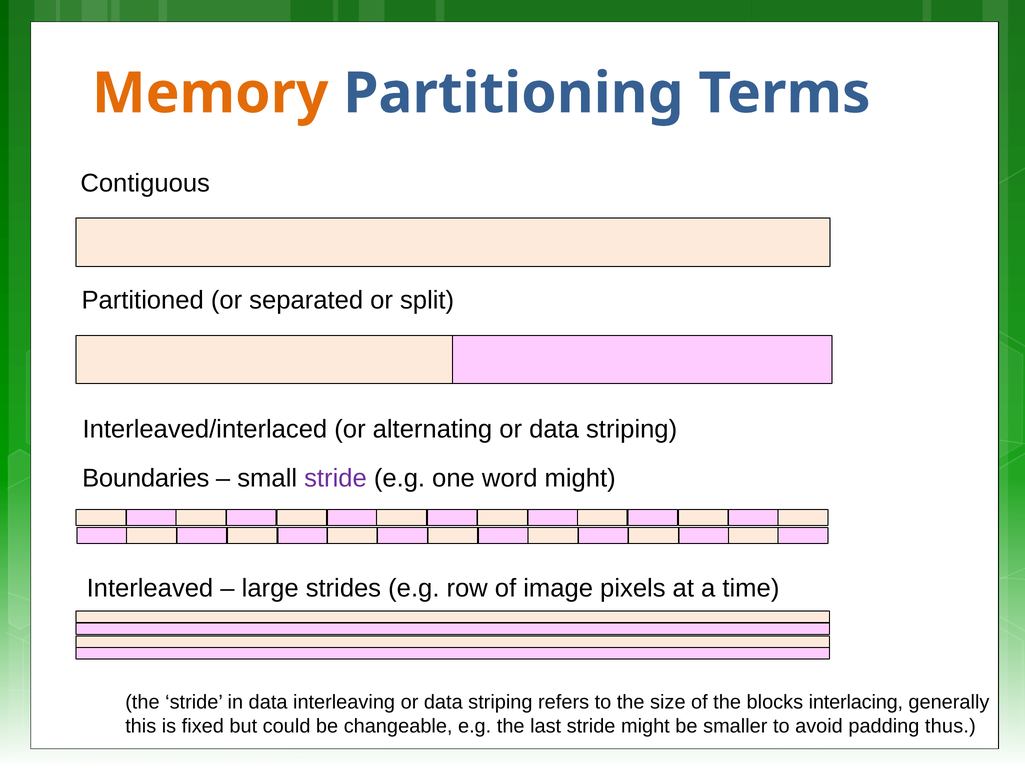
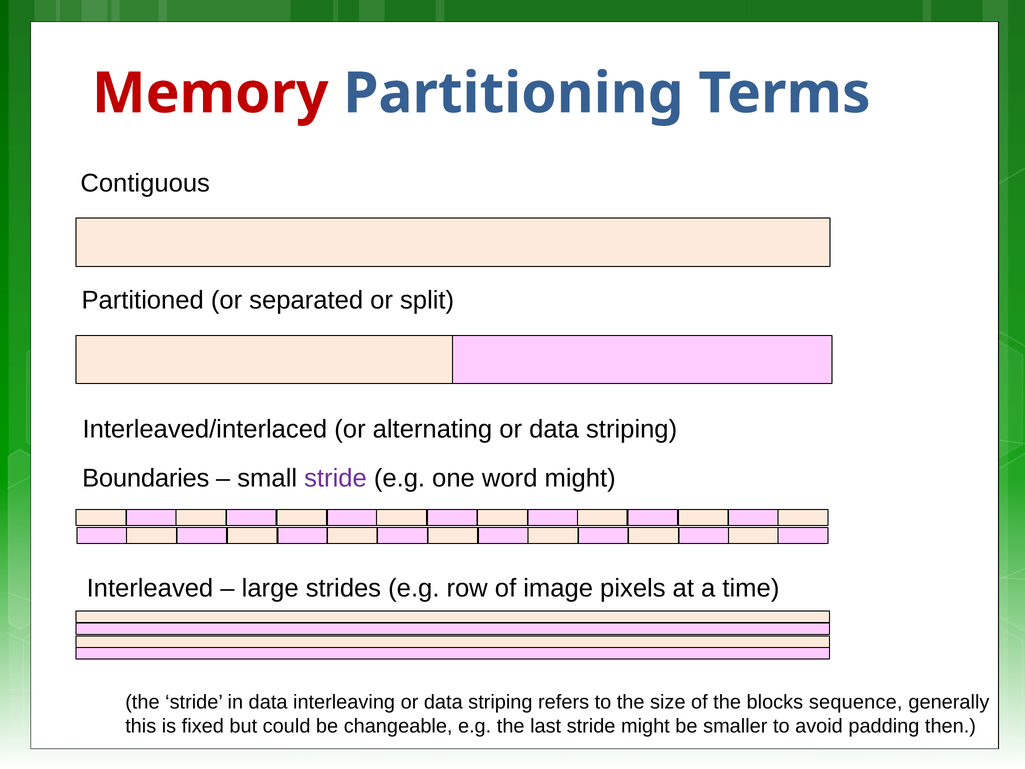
Memory colour: orange -> red (210, 93)
interlacing: interlacing -> sequence (856, 702)
thus: thus -> then (950, 726)
